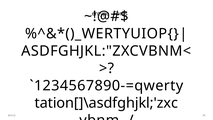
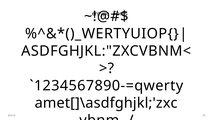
tation[]\asdfghjkl;'zxc: tation[]\asdfghjkl;'zxc -> amet[]\asdfghjkl;'zxc (106, 103)
